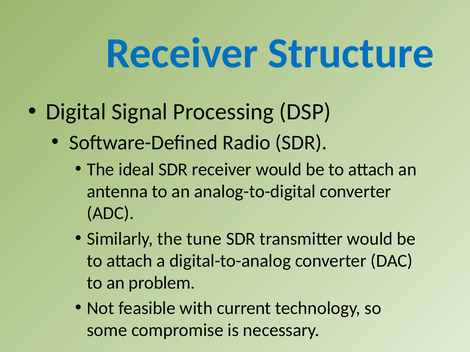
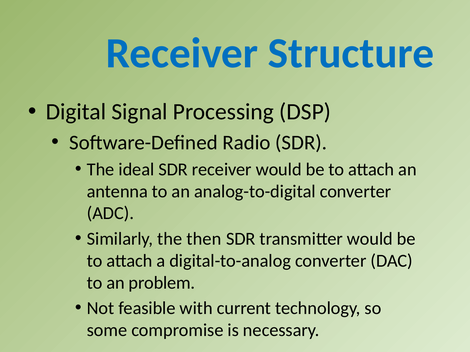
tune: tune -> then (204, 239)
